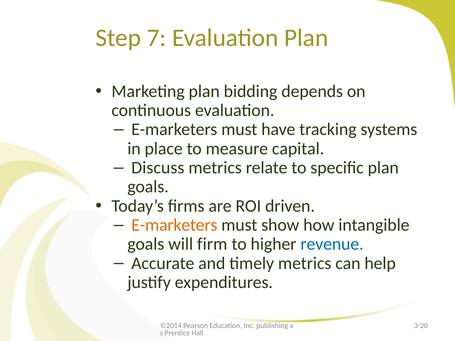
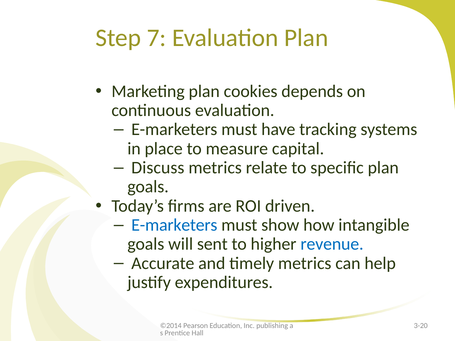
bidding: bidding -> cookies (251, 91)
E-marketers colour: orange -> blue (174, 225)
firm: firm -> sent (212, 244)
